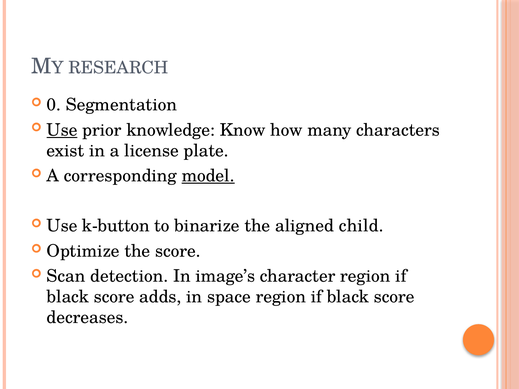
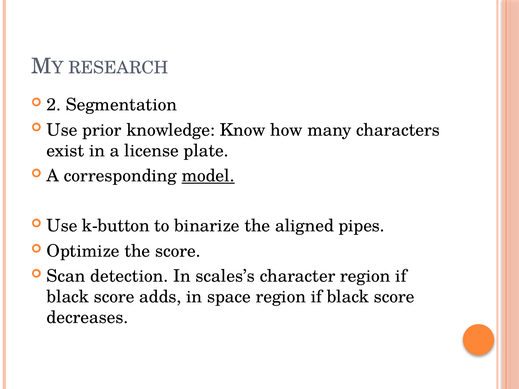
0: 0 -> 2 (54, 105)
Use underline: present -> none (62, 130)
child: child -> pipes (362, 226)
image’s: image’s -> scales’s (225, 276)
